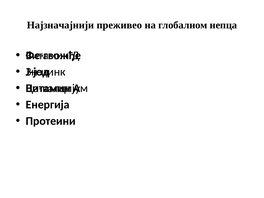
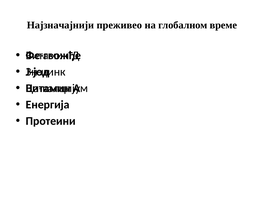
непца: непца -> време (223, 25)
